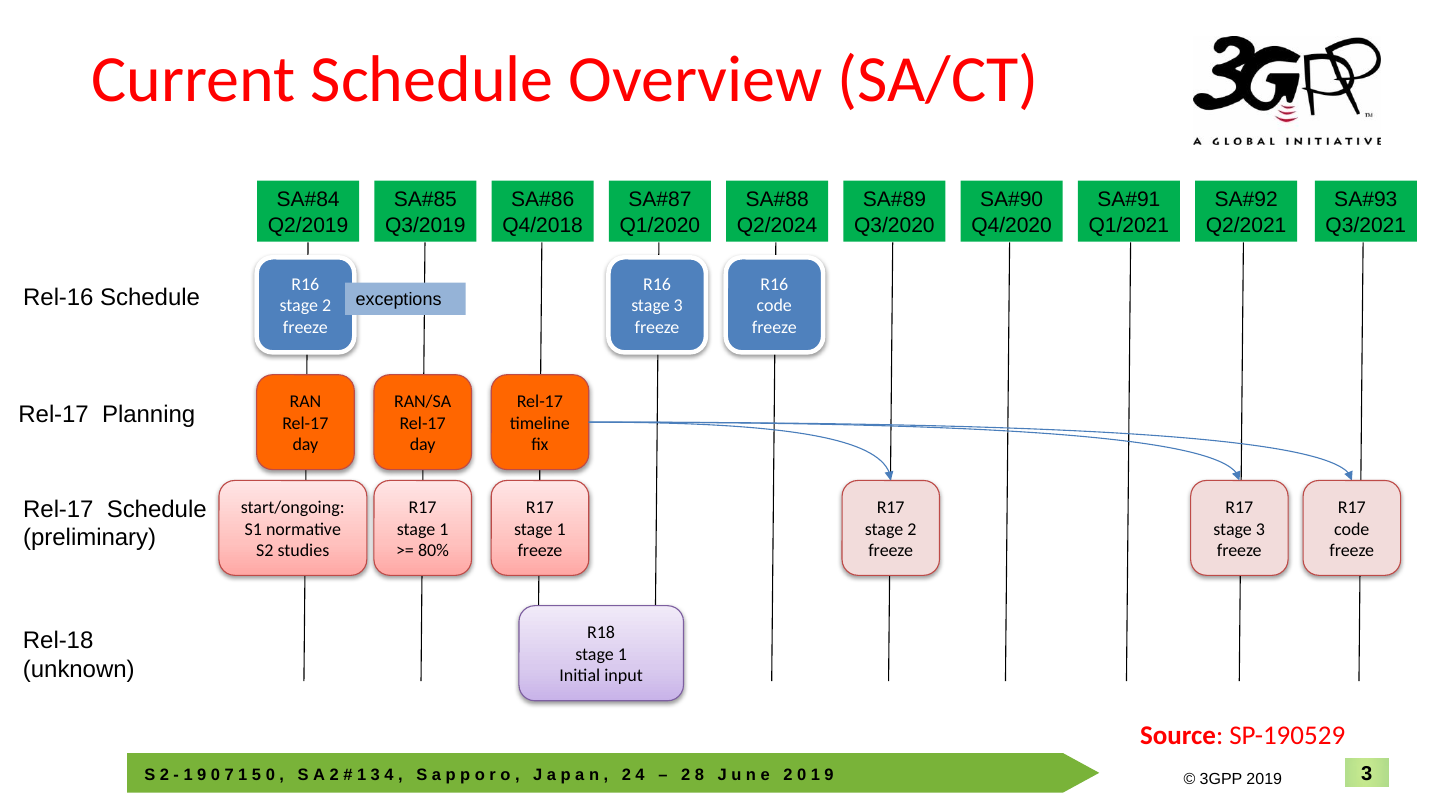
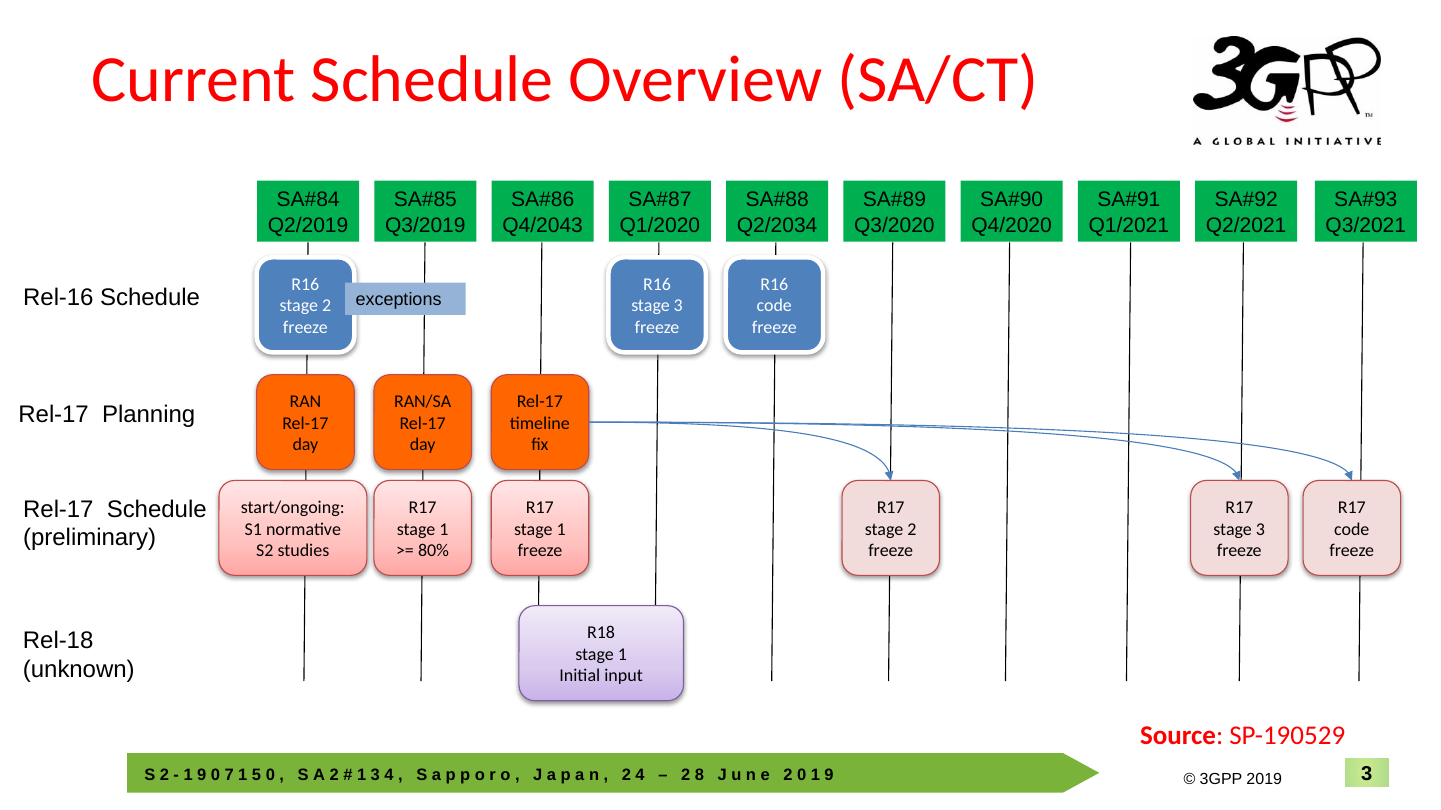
Q4/2018: Q4/2018 -> Q4/2043 (543, 225)
Q2/2024: Q2/2024 -> Q2/2034 (777, 225)
